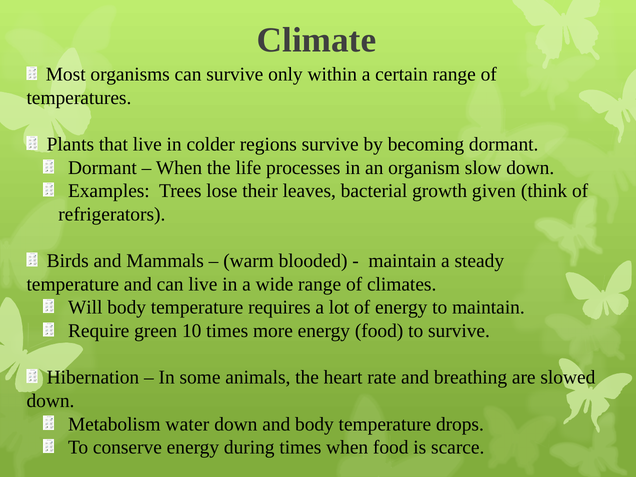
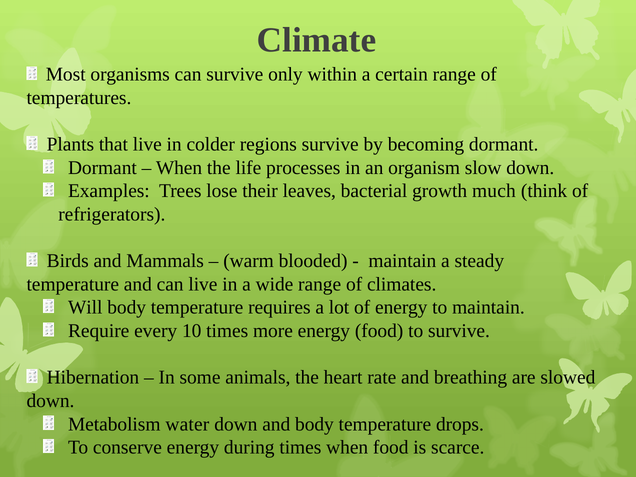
given: given -> much (494, 191)
green: green -> every (156, 331)
